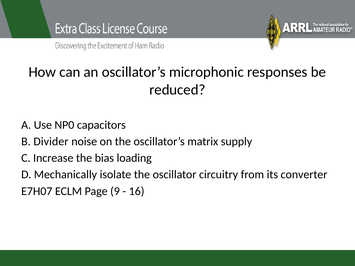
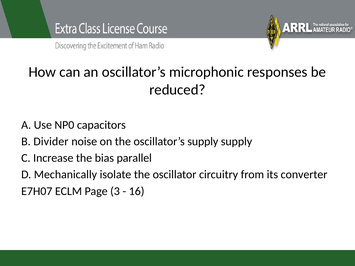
oscillator’s matrix: matrix -> supply (203, 142)
loading: loading -> parallel (134, 158)
9: 9 -> 3 (115, 191)
